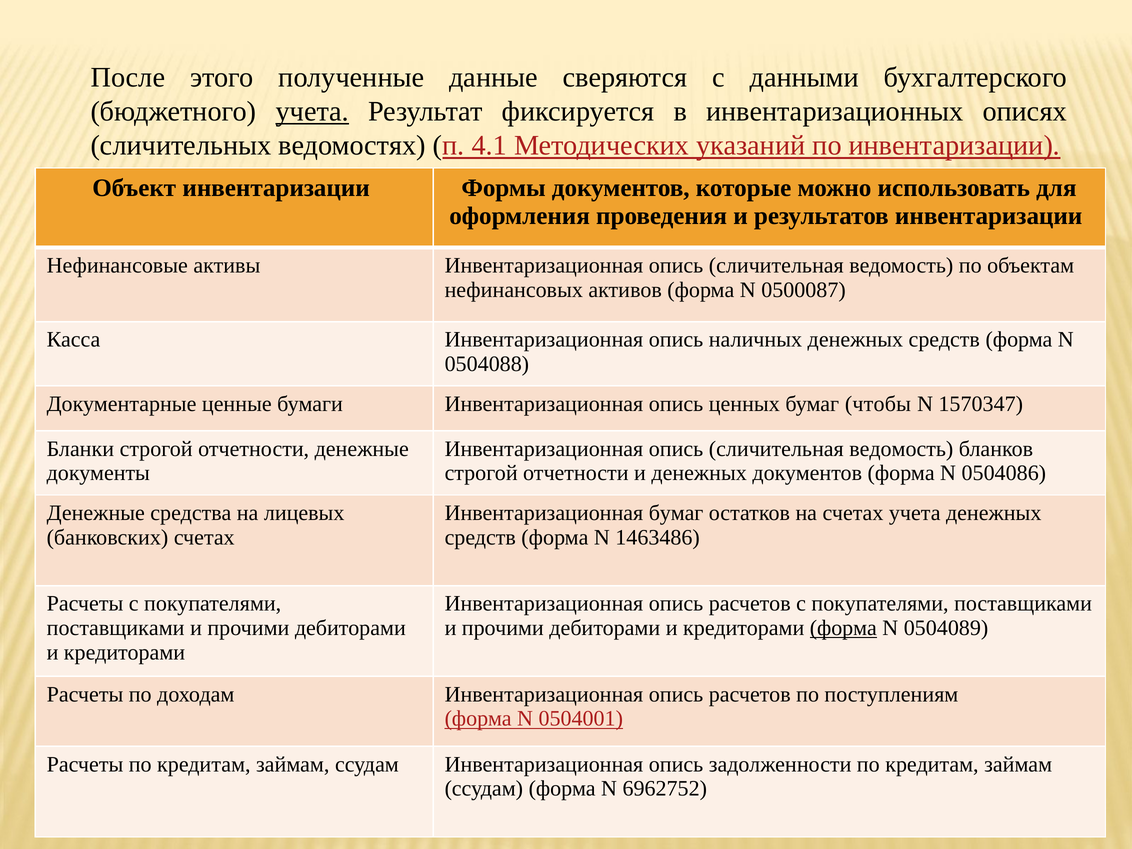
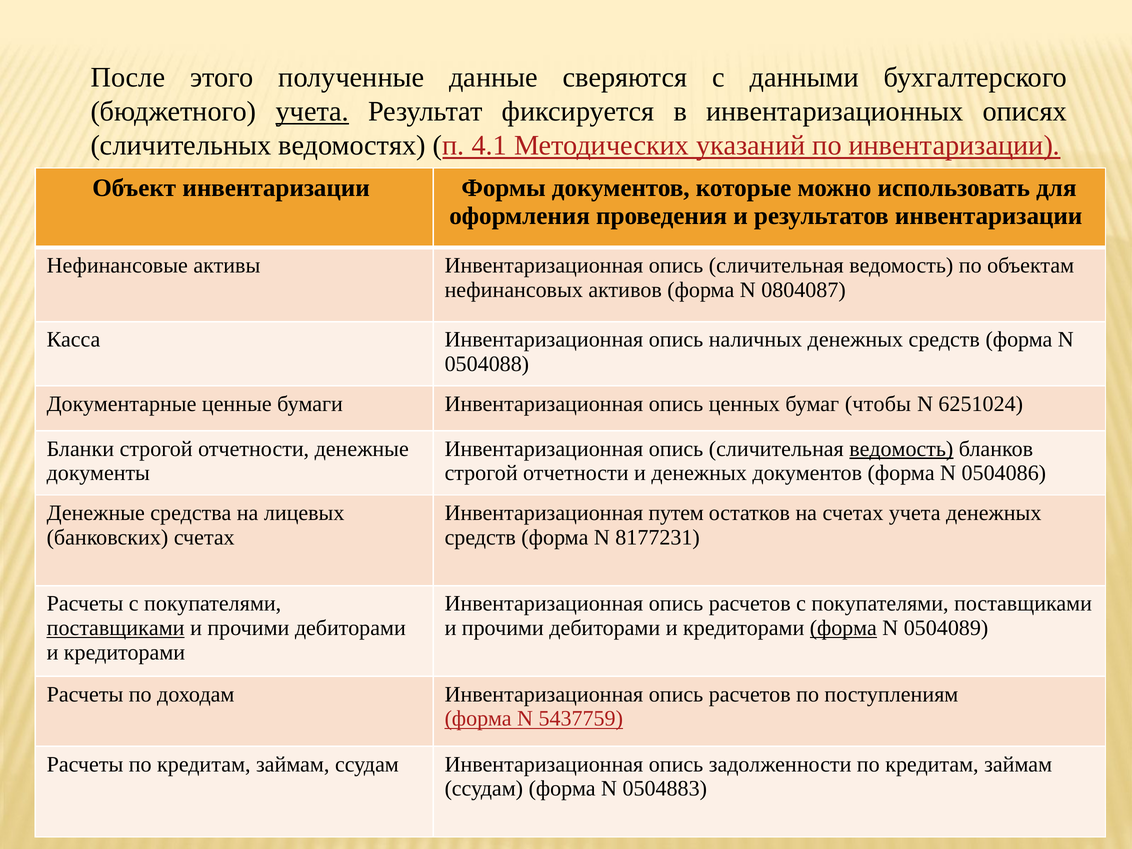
0500087: 0500087 -> 0804087 (804, 290)
1570347: 1570347 -> 6251024 (981, 404)
ведомость underline: none -> present (901, 449)
Инвентаризационная бумаг: бумаг -> путем (676, 513)
1463486: 1463486 -> 8177231 (658, 537)
поставщиками underline: none -> present (116, 628)
0504001: 0504001 -> 5437759 (581, 719)
6962752: 6962752 -> 0504883 (665, 789)
